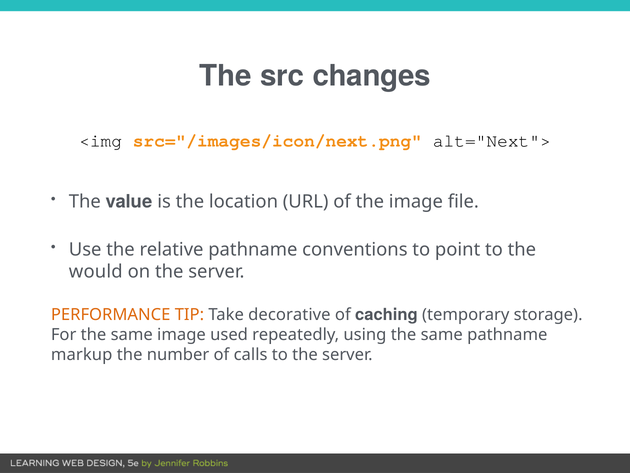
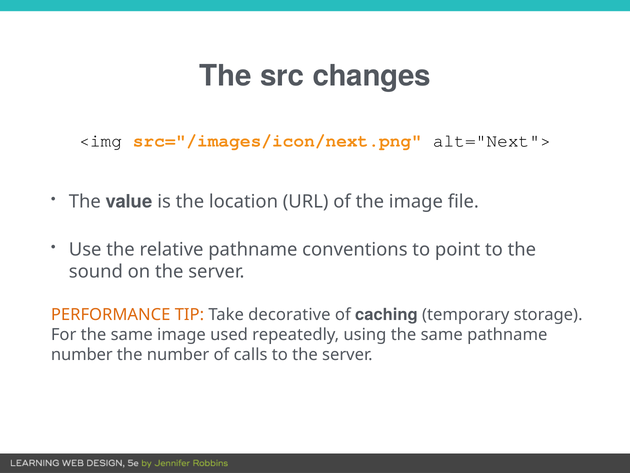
would: would -> sound (96, 271)
markup: markup -> number (82, 354)
